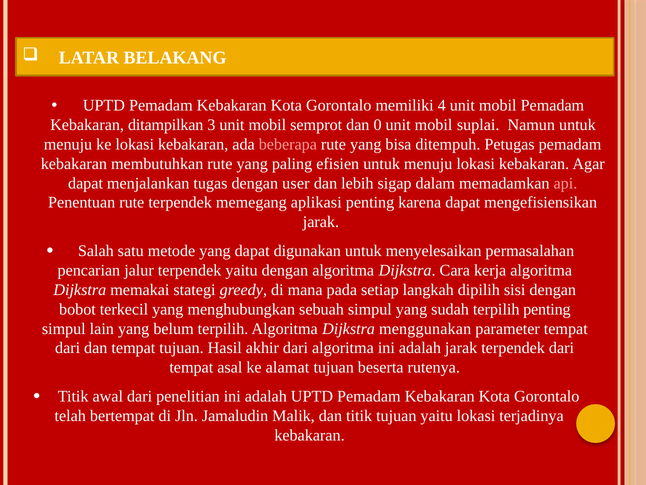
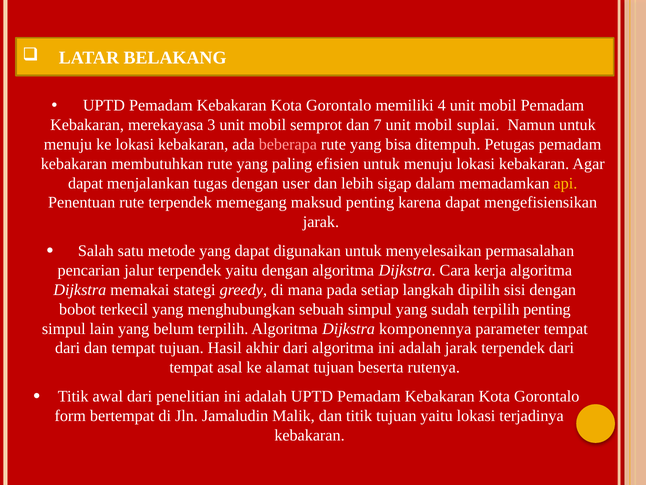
ditampilkan: ditampilkan -> merekayasa (166, 125)
0: 0 -> 7 (378, 125)
api colour: pink -> yellow (565, 183)
aplikasi: aplikasi -> maksud (316, 202)
menggunakan: menggunakan -> komponennya (425, 328)
telah: telah -> form (70, 416)
